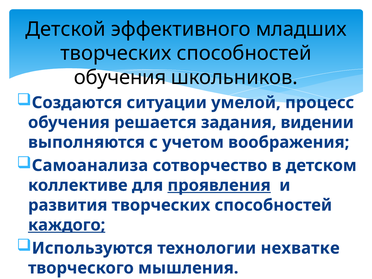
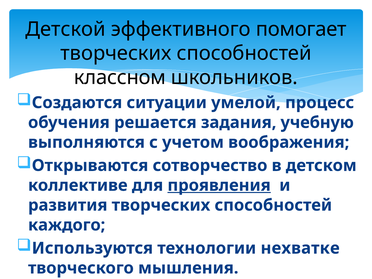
младших: младших -> помогает (301, 29)
обучения: обучения -> классном (120, 77)
видении: видении -> учебную (317, 122)
Самоанализа: Самоанализа -> Открываются (90, 165)
каждого underline: present -> none (67, 225)
